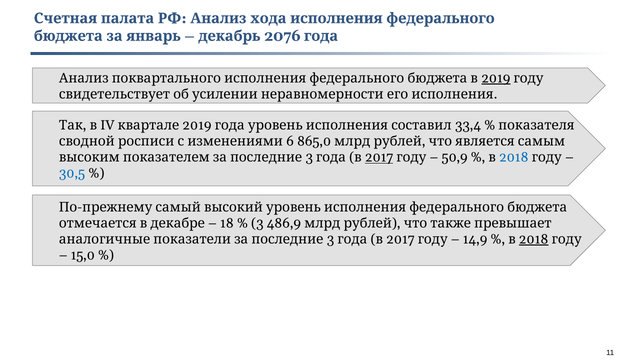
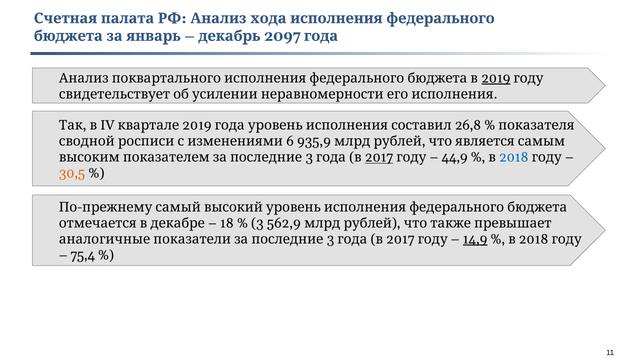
2076: 2076 -> 2097 (282, 36)
33,4: 33,4 -> 26,8 (468, 125)
865,0: 865,0 -> 935,9 (314, 141)
50,9: 50,9 -> 44,9 (455, 158)
30,5 colour: blue -> orange (72, 174)
486,9: 486,9 -> 562,9 (284, 223)
14,9 underline: none -> present (475, 239)
2018 underline: present -> none (534, 239)
15,0: 15,0 -> 75,4 (83, 255)
